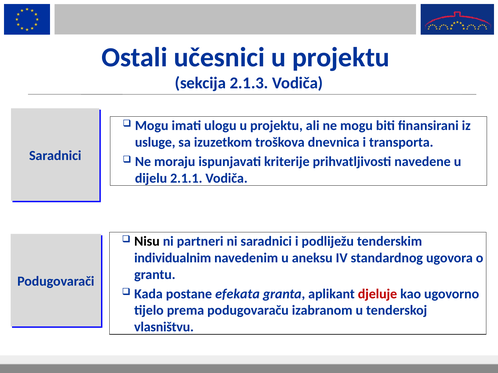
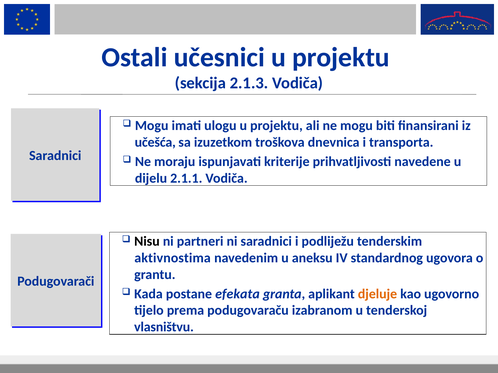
usluge: usluge -> učešća (155, 142)
individualnim: individualnim -> aktivnostima (173, 258)
djeluje colour: red -> orange (378, 294)
